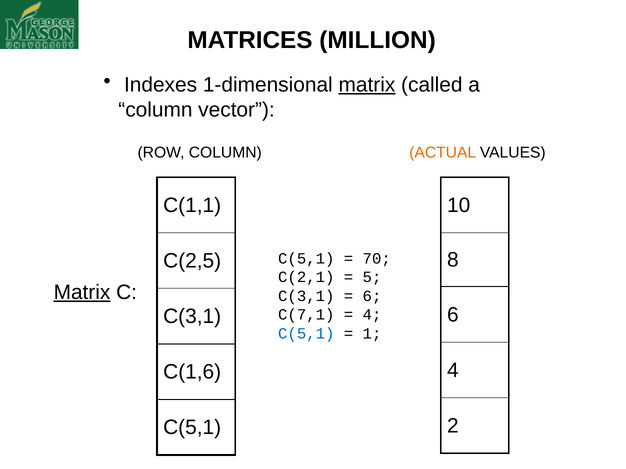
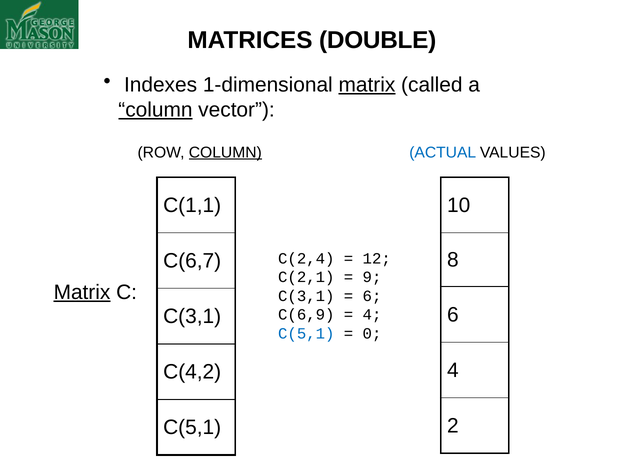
MILLION: MILLION -> DOUBLE (378, 40)
column underline: none -> present (155, 110)
COLUMN underline: none -> present (225, 153)
ACTUAL colour: orange -> blue (443, 153)
C(2,5: C(2,5 -> C(6,7 (192, 261)
C(5,1: C(5,1 -> C(2,4 (306, 259)
70: 70 -> 12 (377, 259)
5: 5 -> 9 (372, 277)
C(7,1: C(7,1 -> C(6,9 (306, 315)
1: 1 -> 0 (372, 334)
C(1,6: C(1,6 -> C(4,2 (192, 372)
